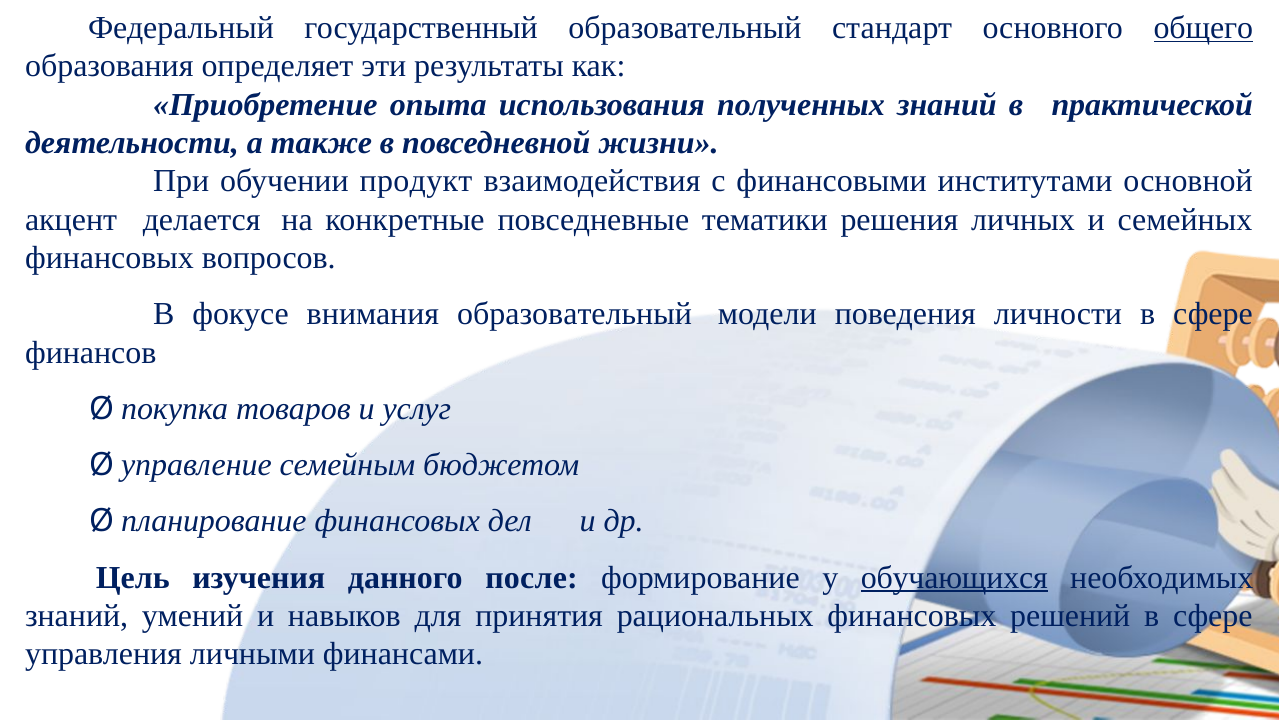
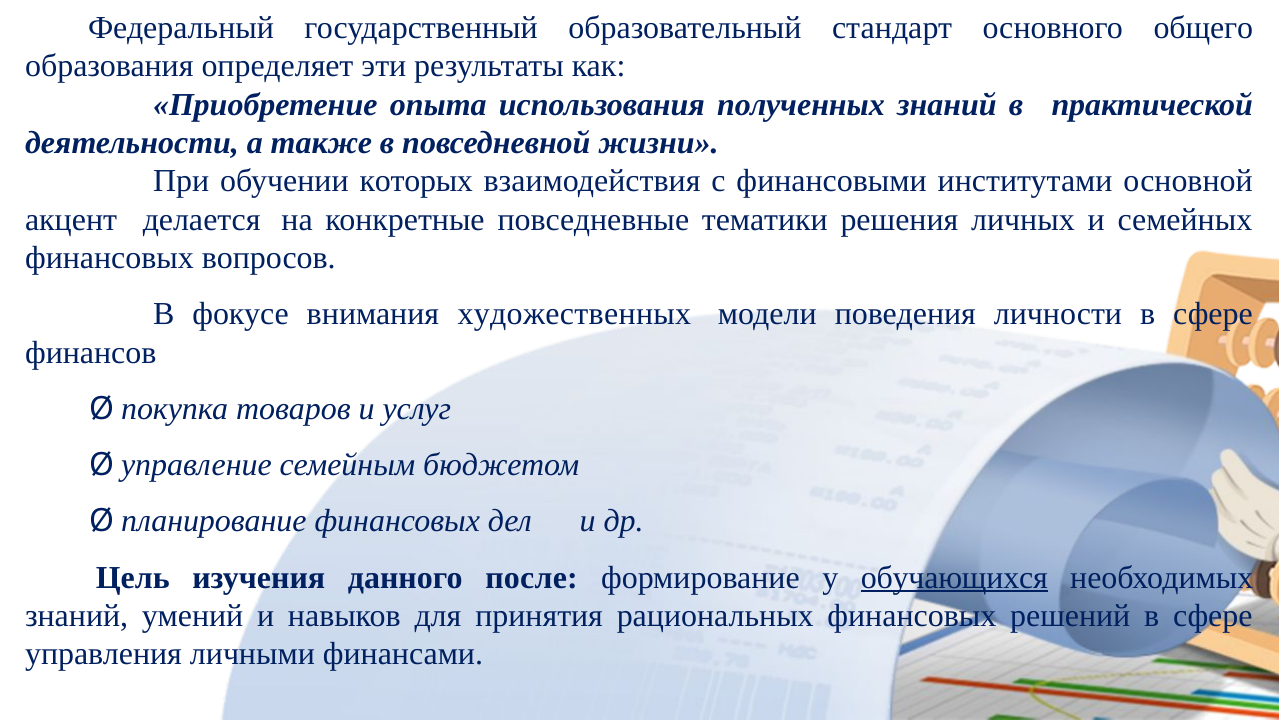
общего underline: present -> none (1203, 28)
продукт: продукт -> которых (416, 181)
внимания образовательный: образовательный -> художественных (574, 314)
